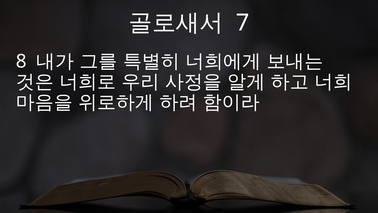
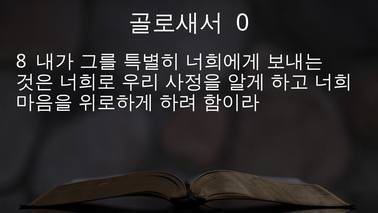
7: 7 -> 0 (243, 23)
